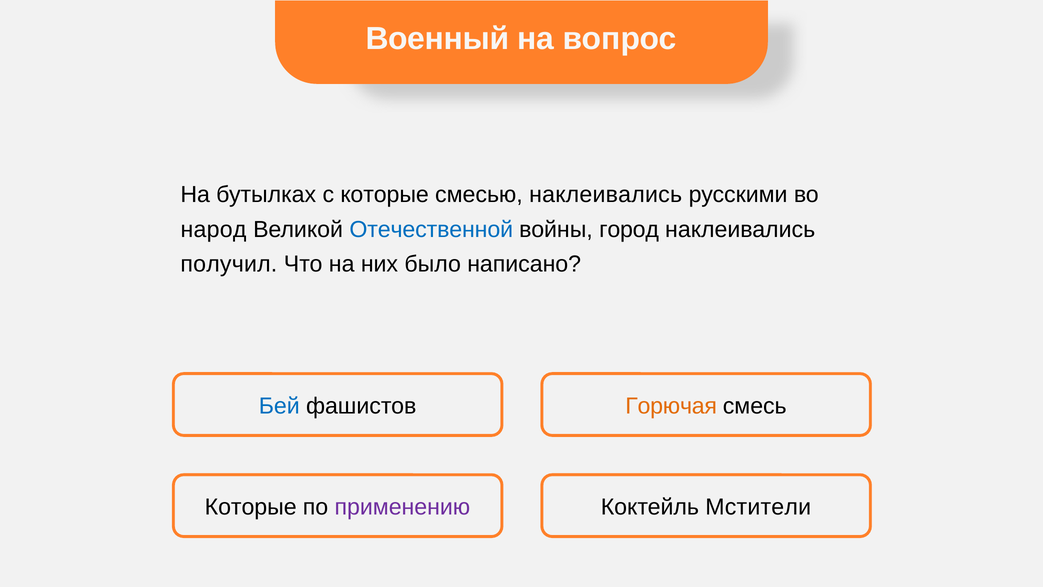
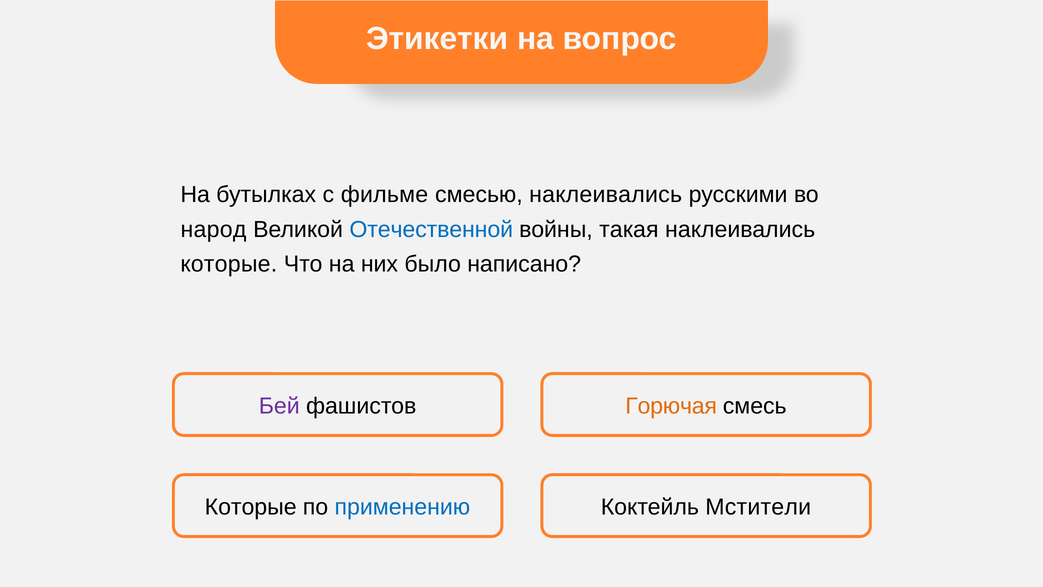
Военный: Военный -> Этикетки (437, 39)
с которые: которые -> фильме (384, 195)
город: город -> такая (629, 229)
получил: получил -> которые (229, 264)
Бей colour: blue -> purple (279, 406)
применению colour: purple -> blue (402, 507)
